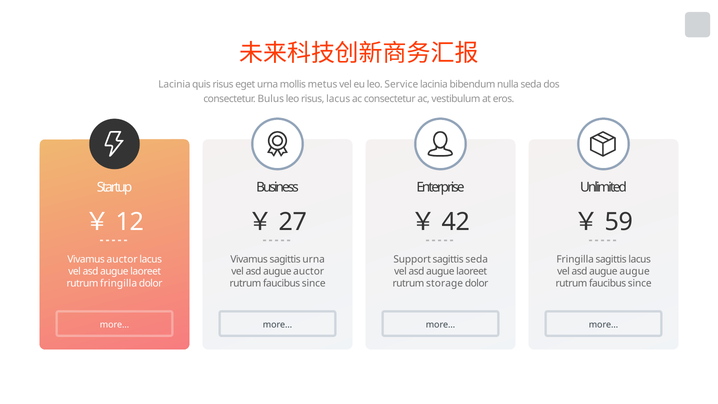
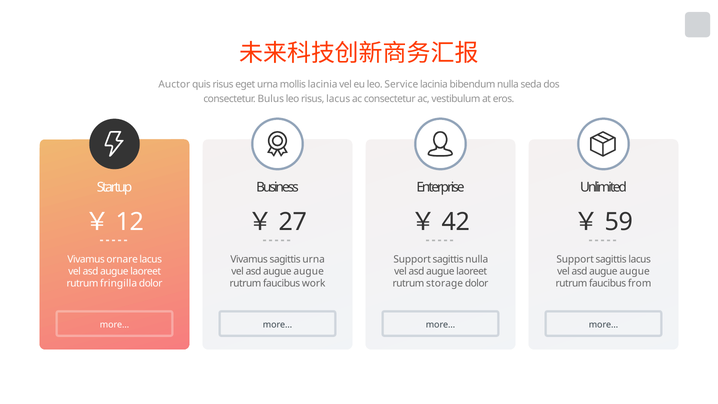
Lacinia: Lacinia -> Auctor (174, 85)
mollis metus: metus -> lacinia (323, 85)
Vivamus auctor: auctor -> ornare (122, 259)
sagittis seda: seda -> nulla (477, 259)
Fringilla: Fringilla -> Support (575, 259)
auctor: auctor -> augue (309, 271)
since: since -> work (314, 284)
since: since -> from (640, 284)
